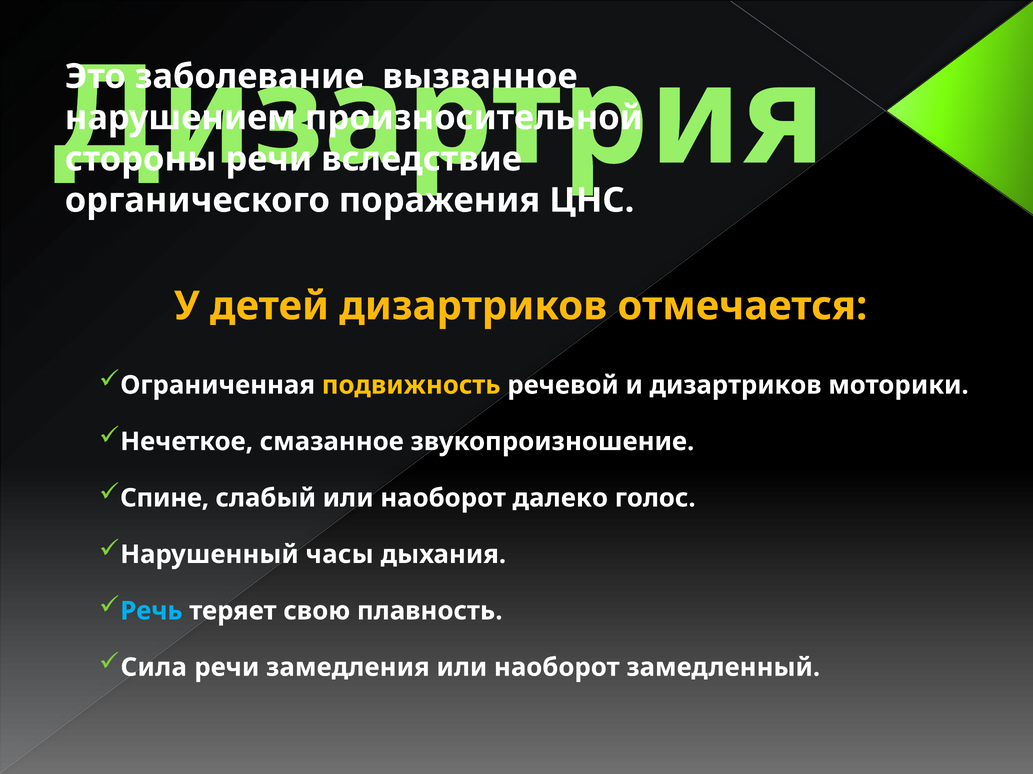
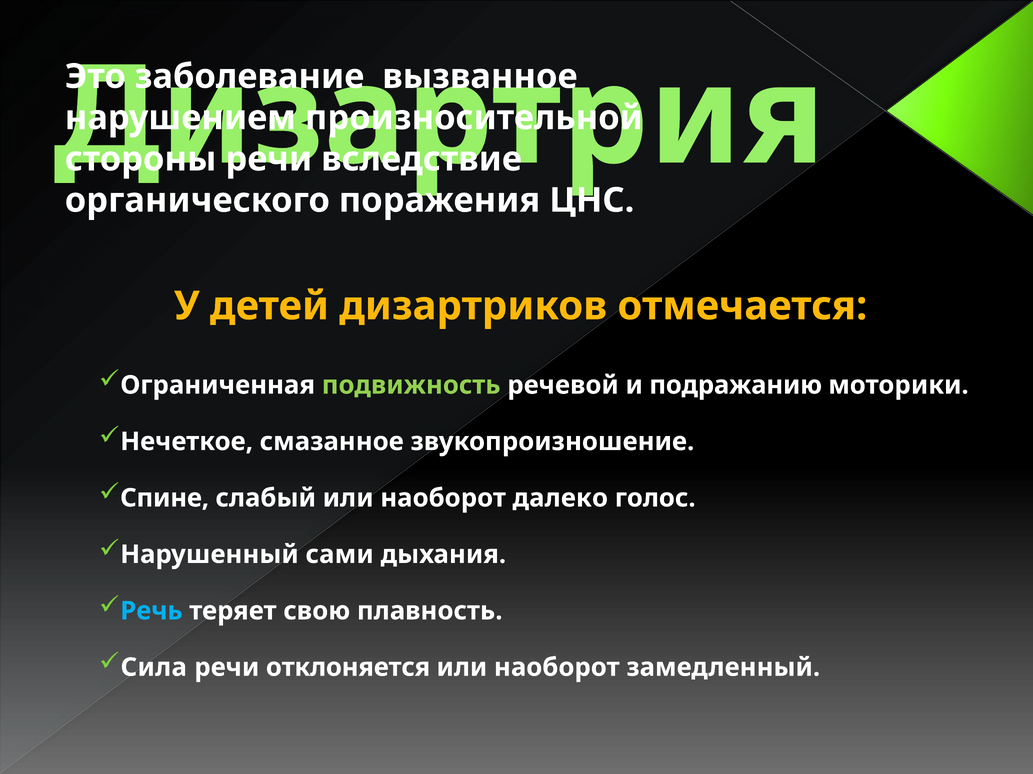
подвижность colour: yellow -> light green (411, 386)
и дизартриков: дизартриков -> подражанию (736, 386)
часы: часы -> сами (340, 555)
замедления: замедления -> отклоняется (348, 668)
